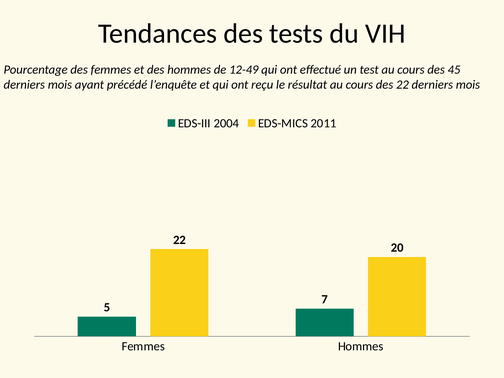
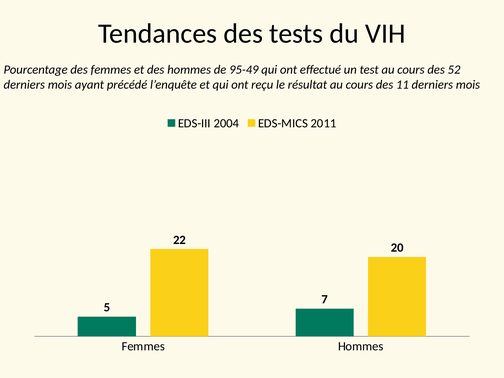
12-49: 12-49 -> 95-49 (244, 70)
45: 45 -> 52 (454, 70)
des 22: 22 -> 11 (402, 85)
